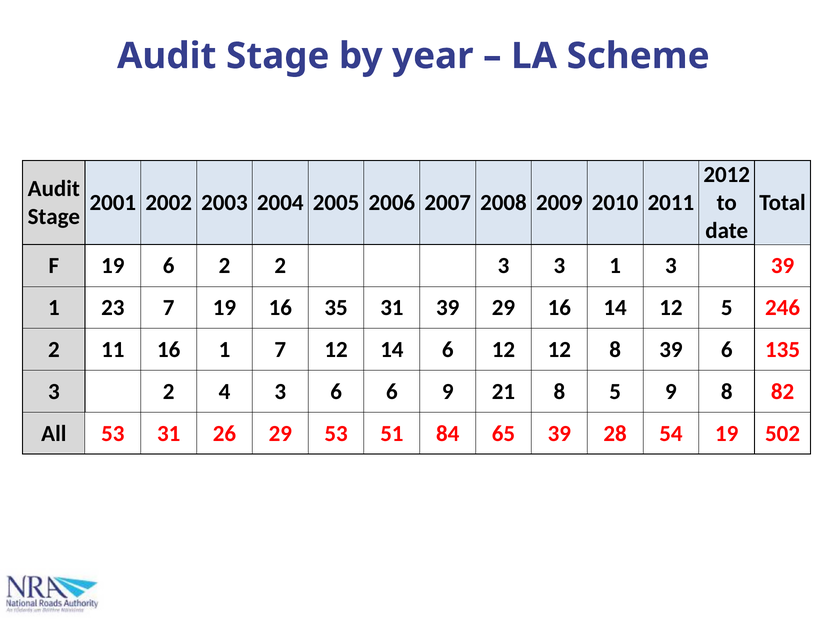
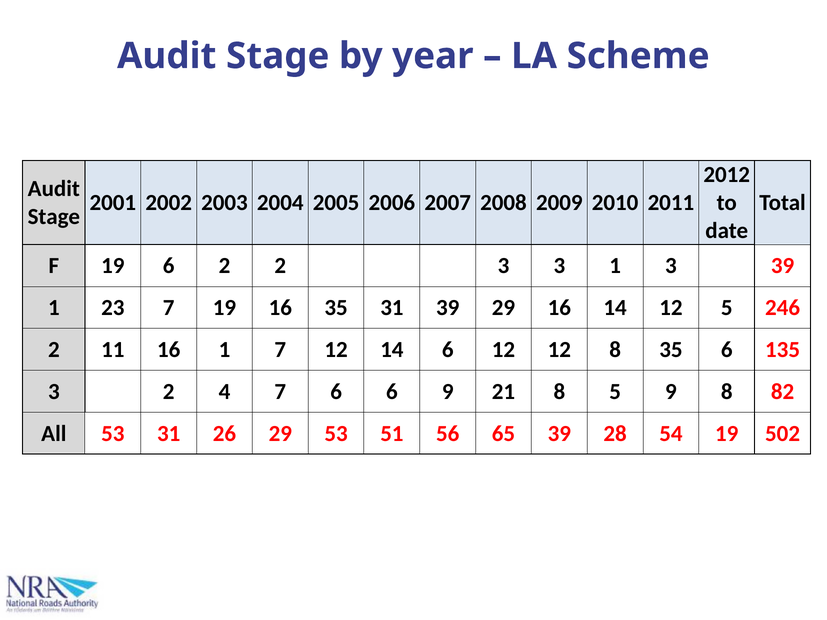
8 39: 39 -> 35 (671, 350)
4 3: 3 -> 7 (280, 392)
84: 84 -> 56 (448, 434)
